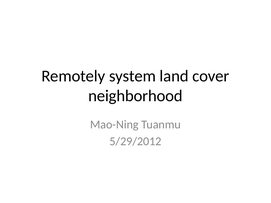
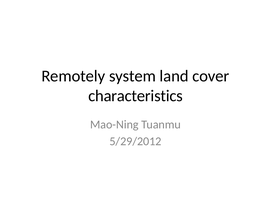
neighborhood: neighborhood -> characteristics (136, 96)
